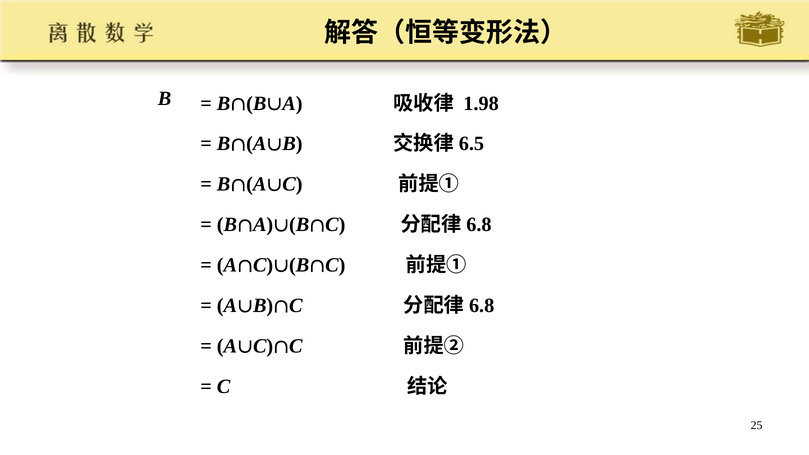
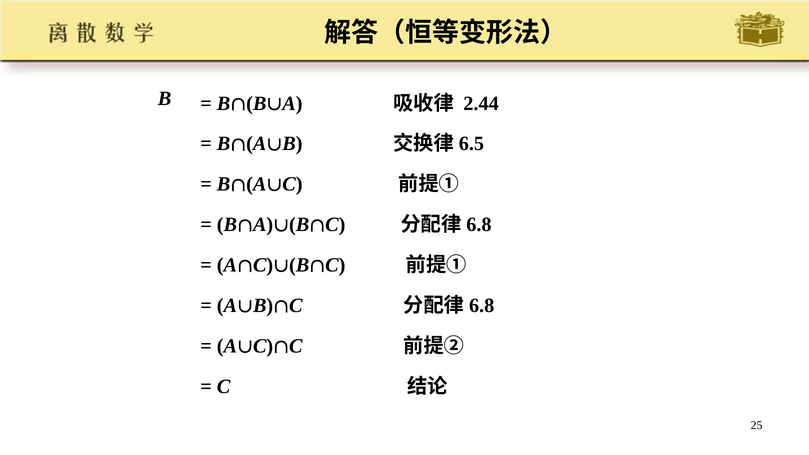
1.98: 1.98 -> 2.44 (481, 103)
